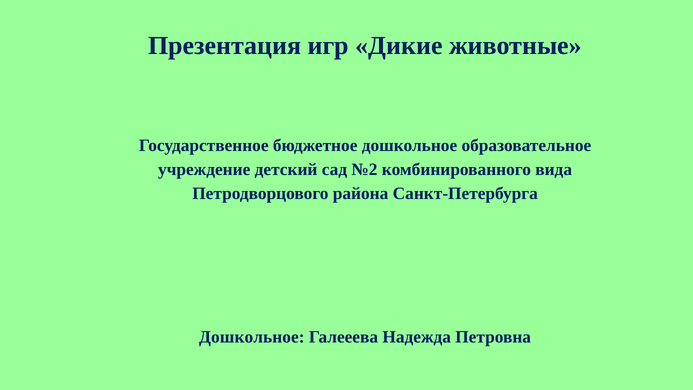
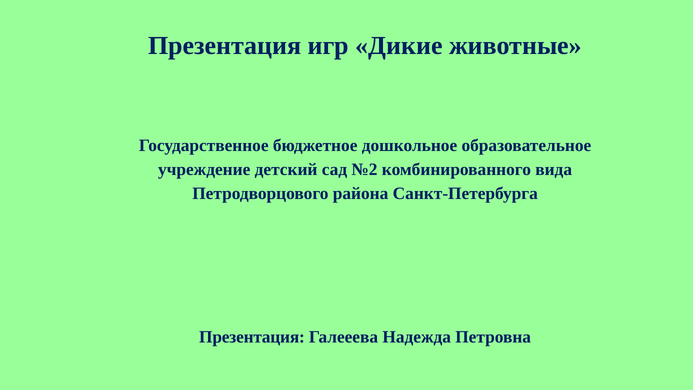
Дошкольное: Дошкольное -> Презентация (252, 337)
